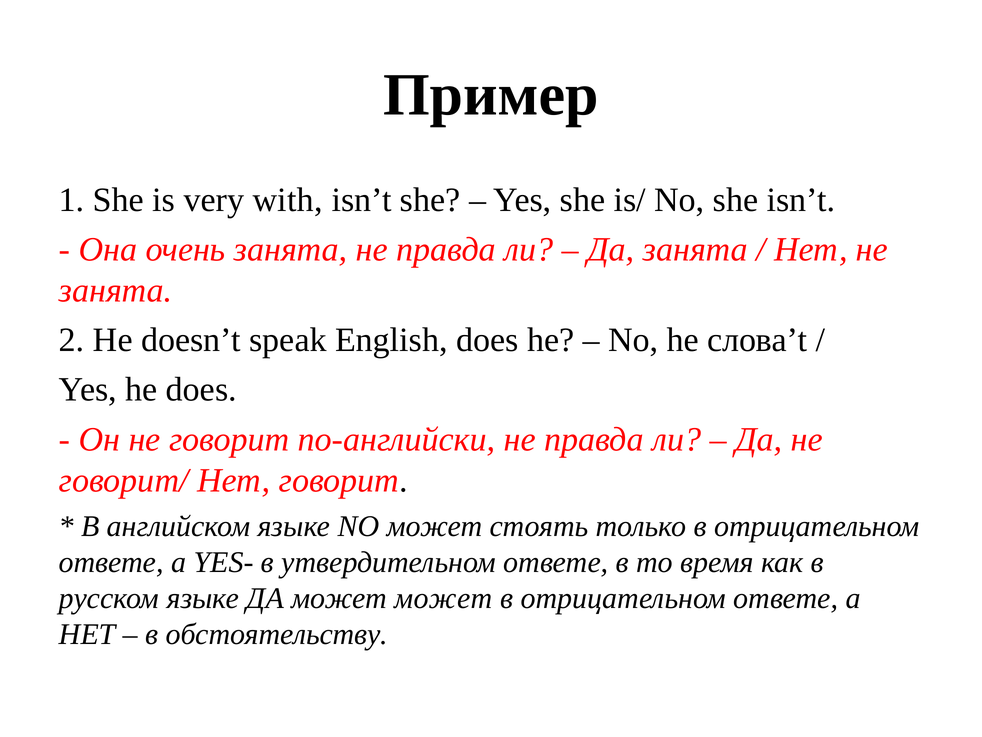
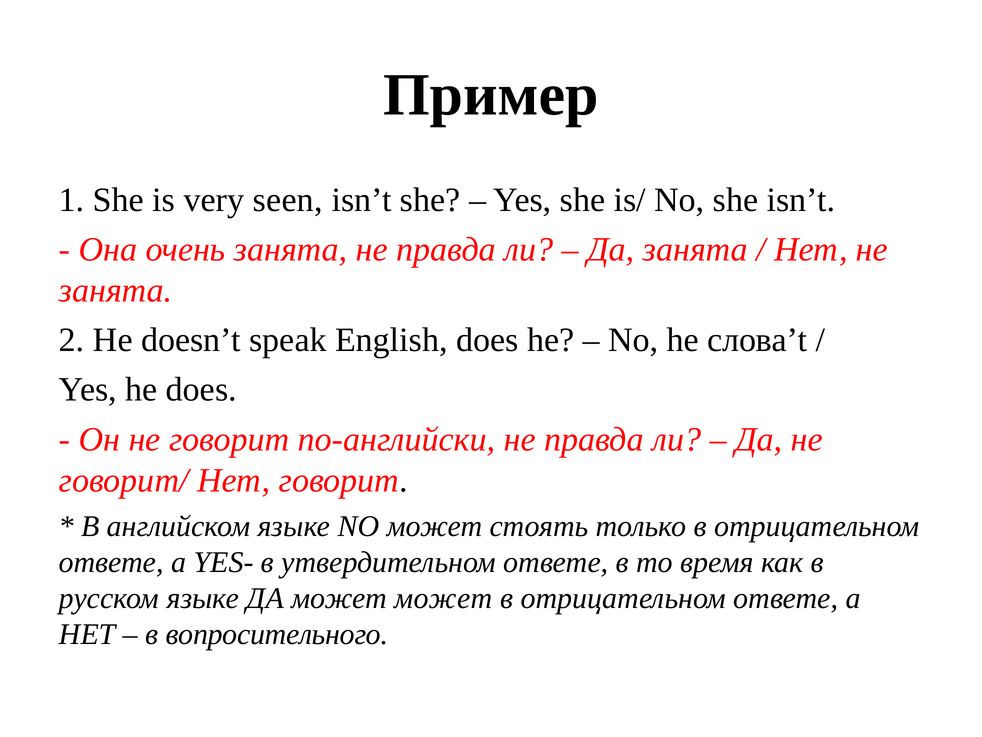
with: with -> seen (288, 200)
обстоятельству: обстоятельству -> вопросительного (277, 634)
